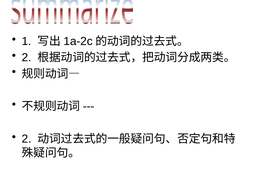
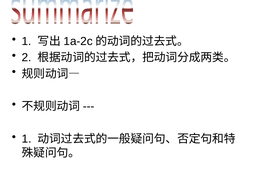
2: 2 -> 1 (27, 139)
